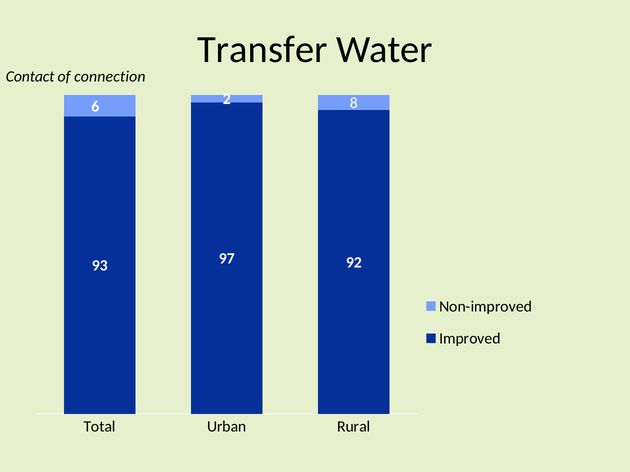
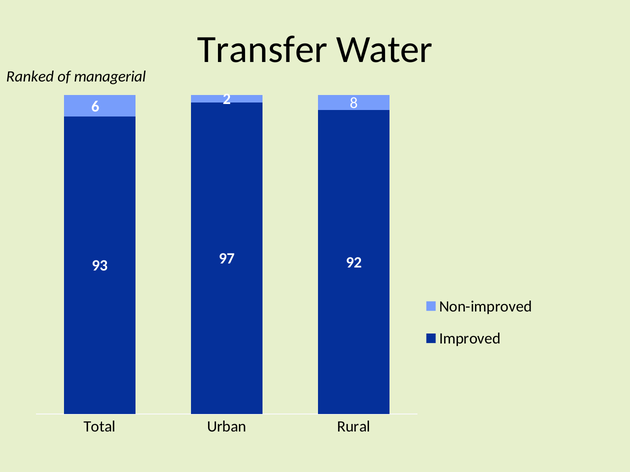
Contact: Contact -> Ranked (30, 77)
connection: connection -> managerial (110, 77)
